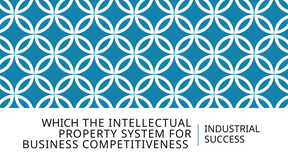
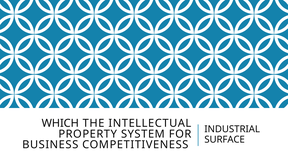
SUCCESS: SUCCESS -> SURFACE (225, 140)
